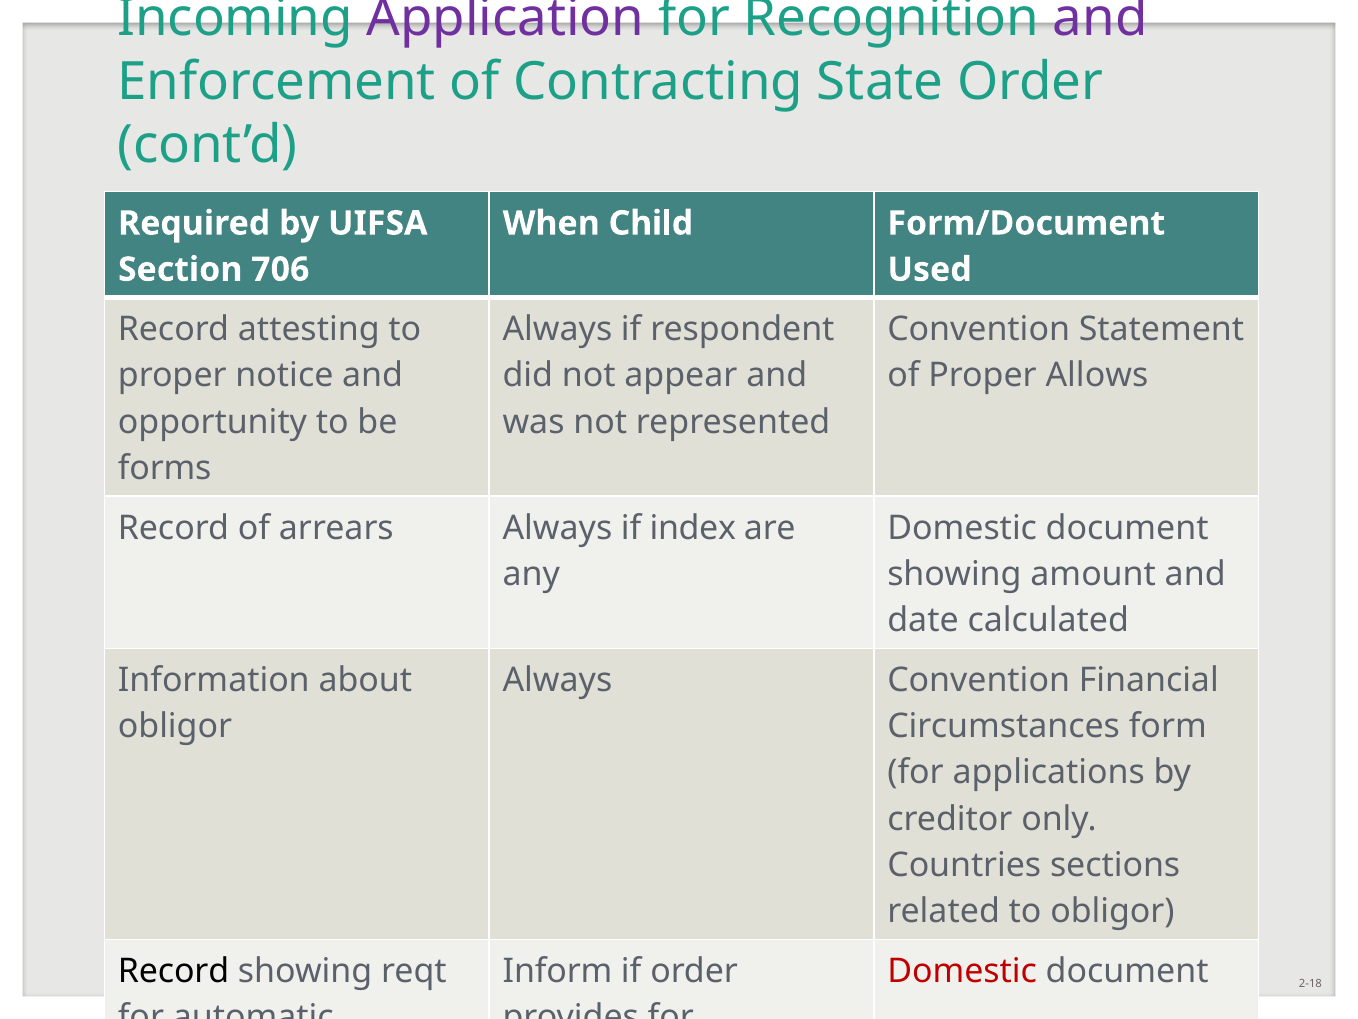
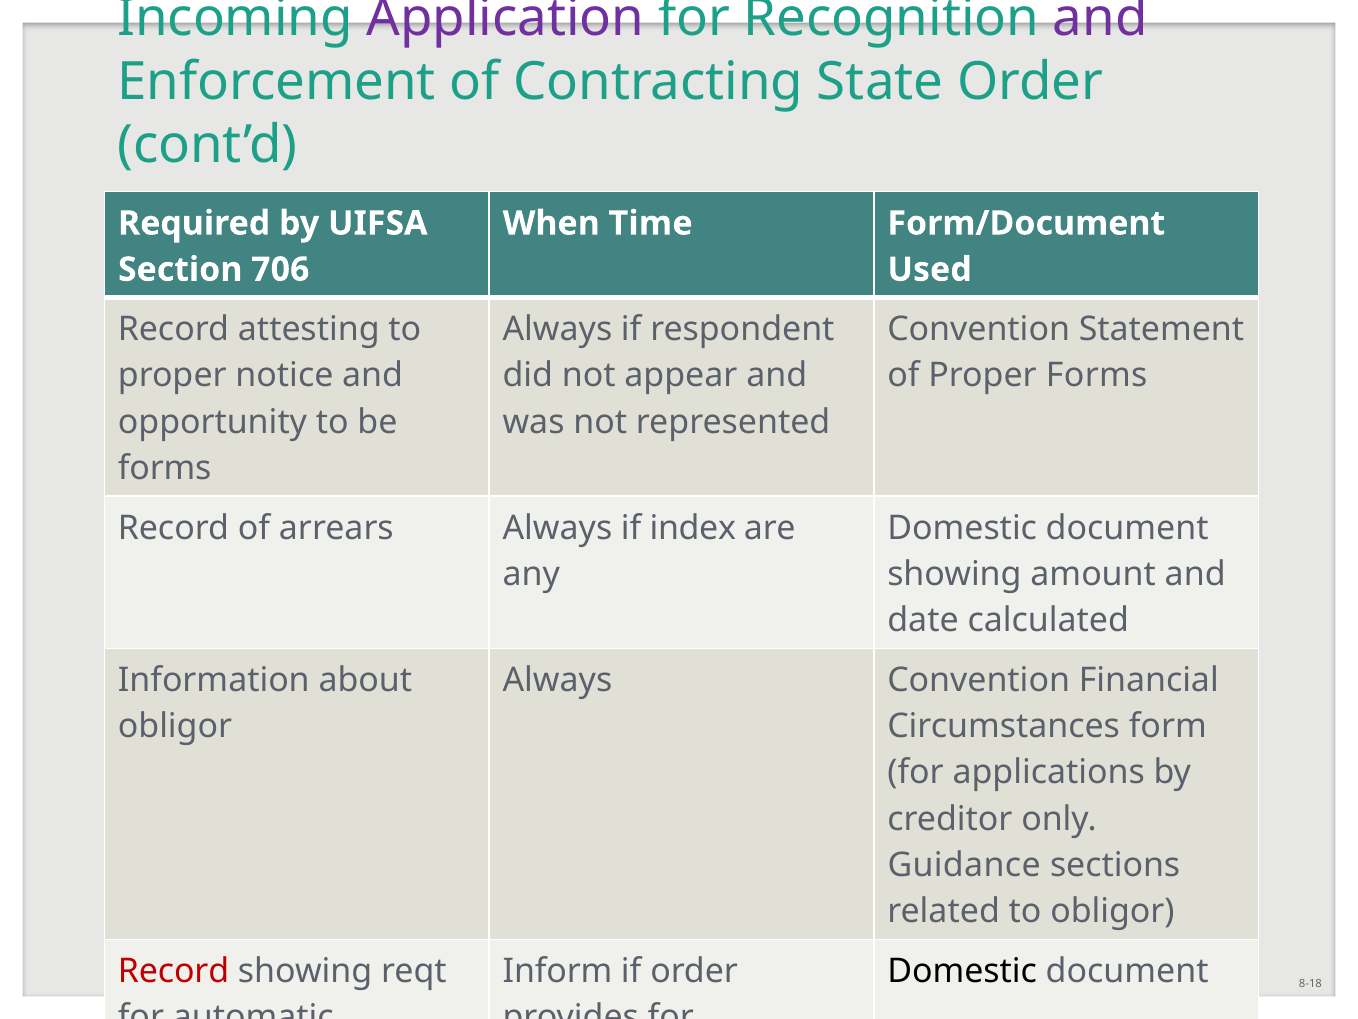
Child: Child -> Time (651, 223)
Proper Allows: Allows -> Forms (1097, 375)
Countries: Countries -> Guidance (964, 865)
Record colour: black -> red (174, 971)
Domestic colour: red -> black (962, 971)
2-18: 2-18 -> 8-18 (1310, 983)
